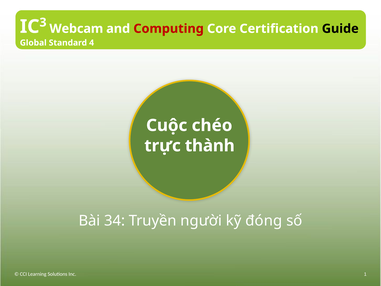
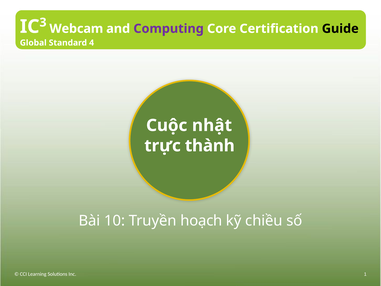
Computing colour: red -> purple (169, 29)
chéo: chéo -> nhật (212, 125)
34: 34 -> 10 (115, 221)
người: người -> hoạch (201, 221)
đóng: đóng -> chiều (264, 221)
